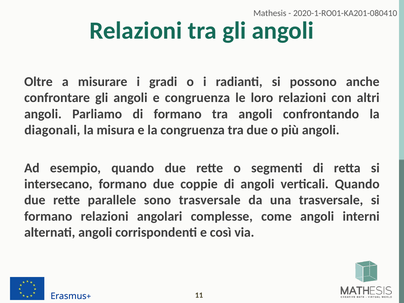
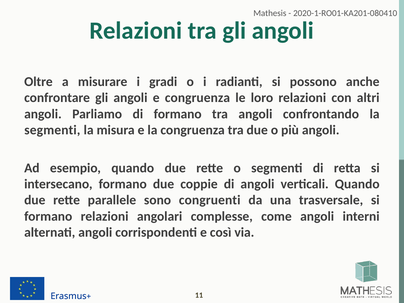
diagonali: diagonali -> segmenti (52, 130)
sono trasversale: trasversale -> congruenti (210, 200)
